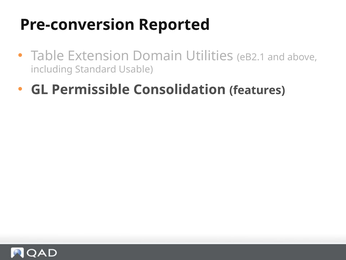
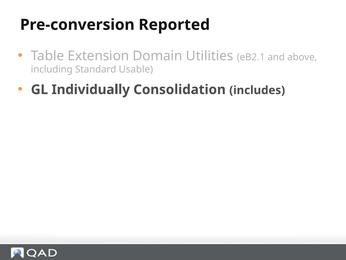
Permissible: Permissible -> Individually (91, 89)
features: features -> includes (257, 90)
